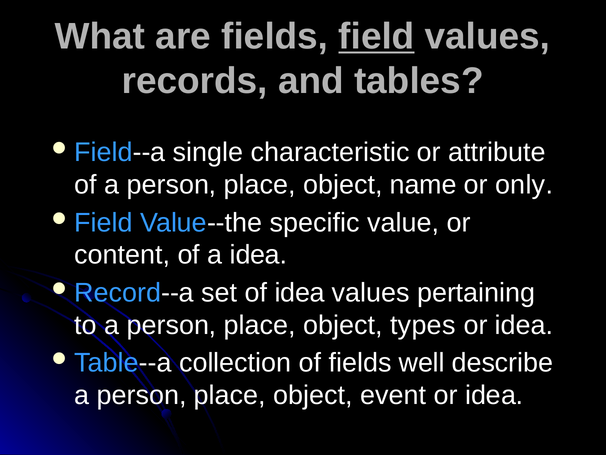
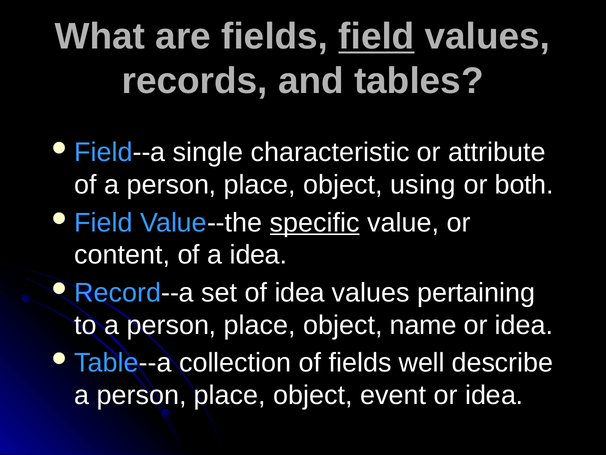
name: name -> using (423, 185)
only: only -> both (524, 185)
specific underline: none -> present (315, 222)
types: types -> name (423, 325)
